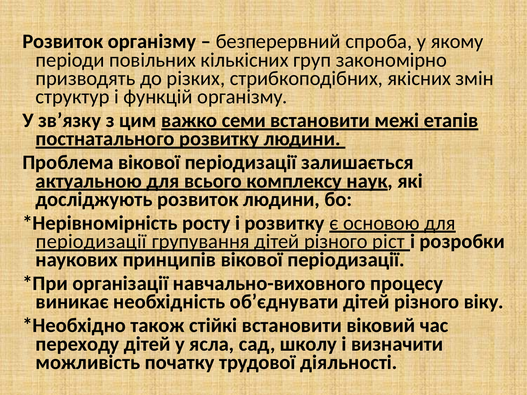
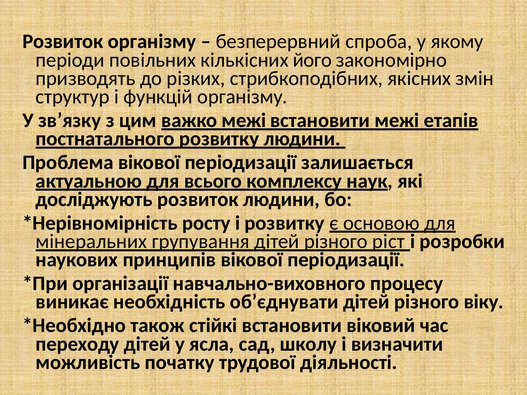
груп: груп -> його (312, 60)
важко семи: семи -> межі (244, 121)
періодизації: періодизації -> мінеральних (91, 242)
